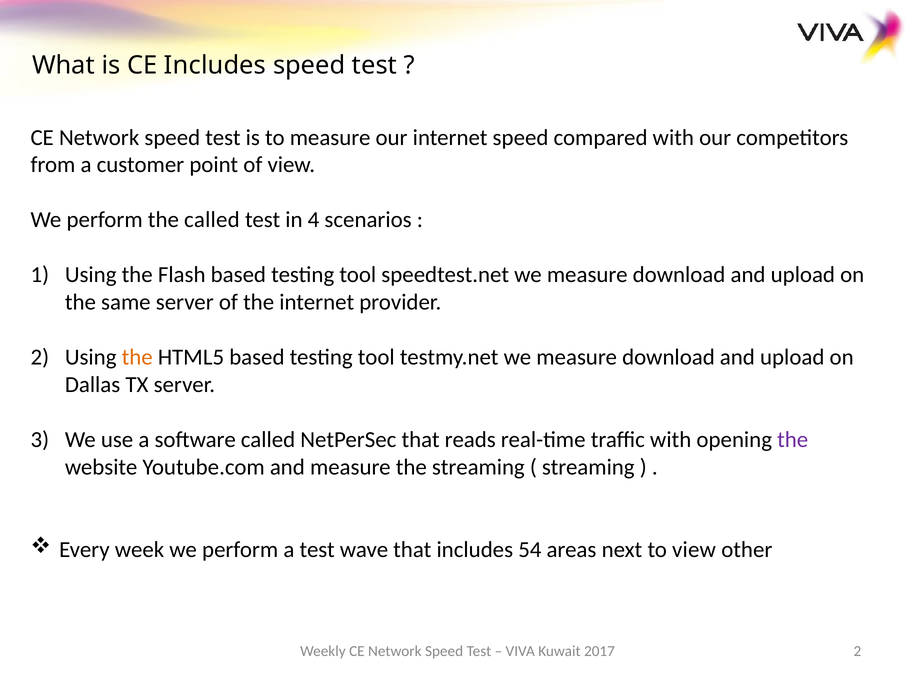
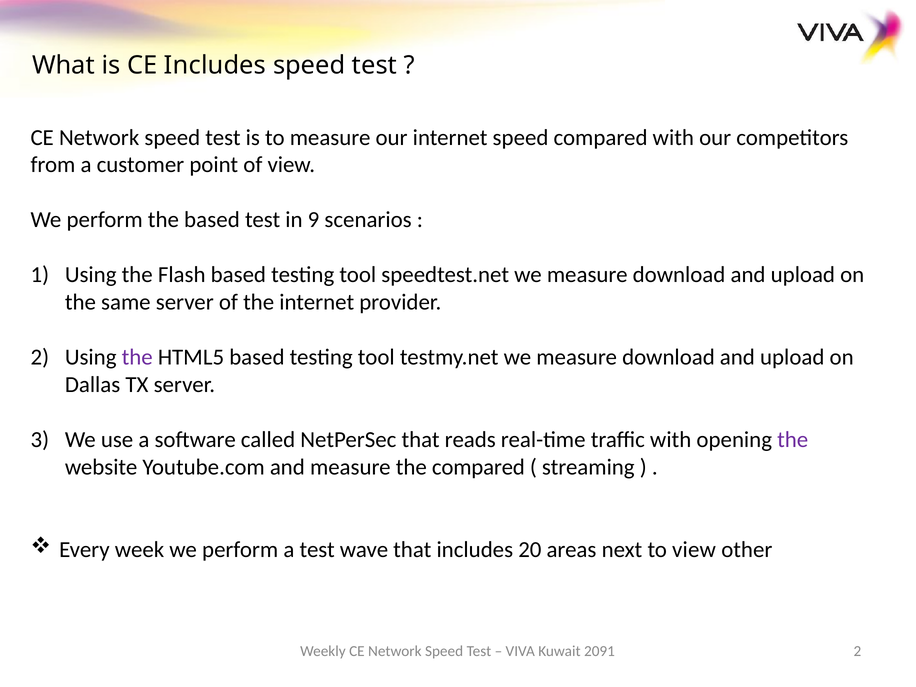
the called: called -> based (212, 220)
4: 4 -> 9 (314, 220)
the colour: orange -> purple (137, 357)
the streaming: streaming -> compared (478, 467)
54: 54 -> 20 (530, 550)
2017: 2017 -> 2091 (599, 651)
